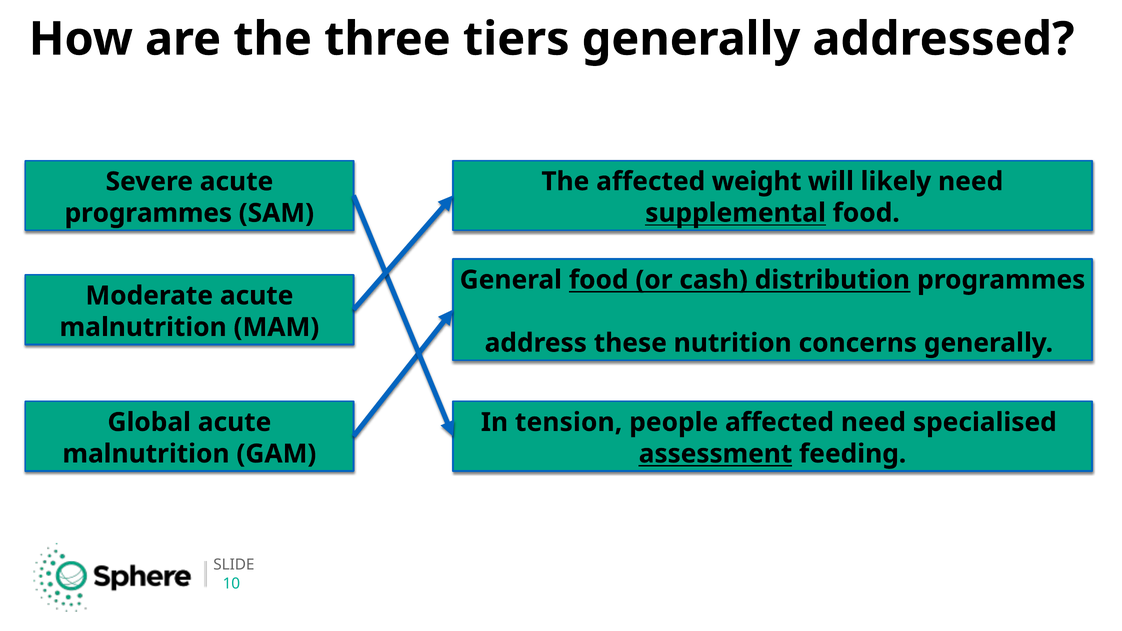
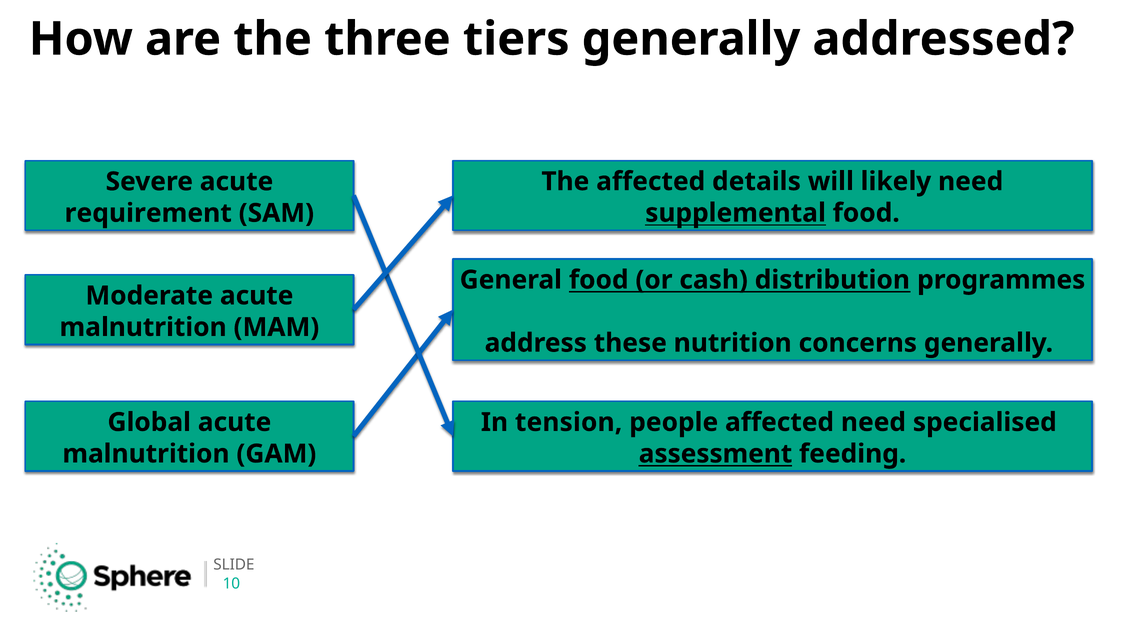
weight: weight -> details (756, 181)
programmes: programmes -> requirement (148, 213)
